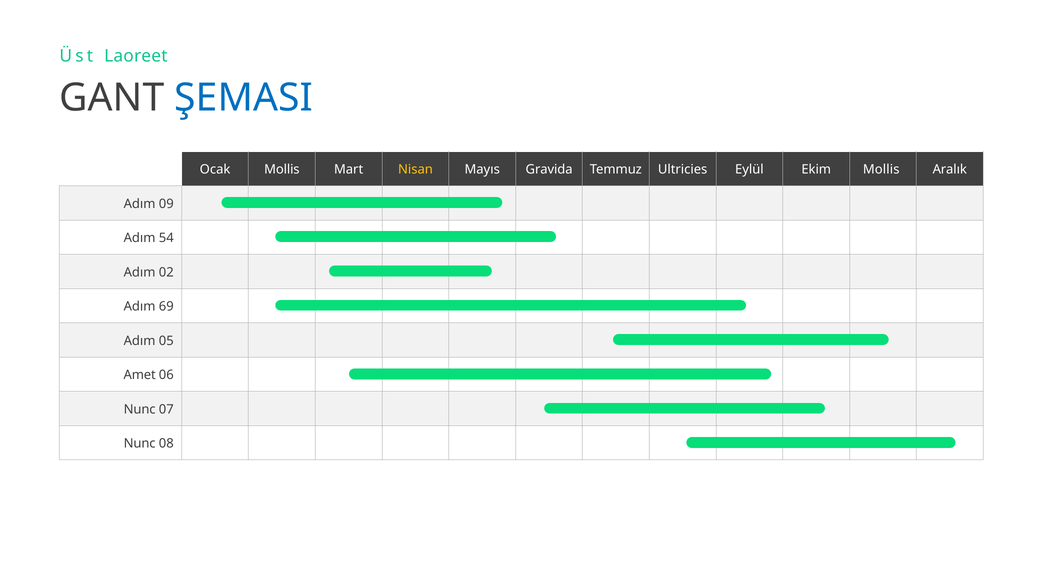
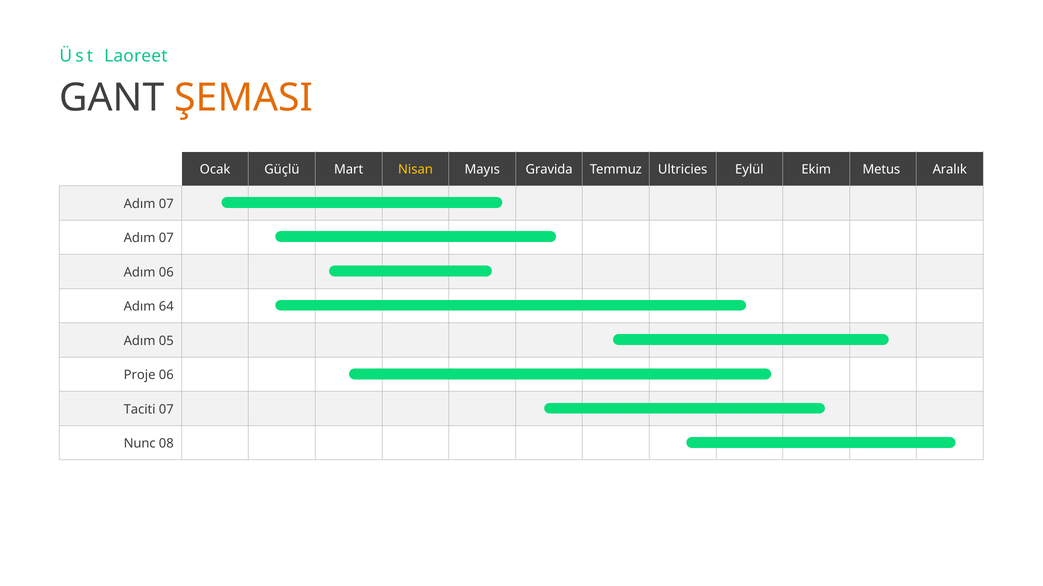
ŞEMASI colour: blue -> orange (244, 98)
Ocak Mollis: Mollis -> Güçlü (282, 170)
Ekim Mollis: Mollis -> Metus (881, 170)
09: 09 -> 07 (166, 204)
54: 54 -> 07 (166, 238)
Adım 02: 02 -> 06 (166, 273)
69: 69 -> 64 (166, 307)
Amet: Amet -> Proje (140, 375)
Nunc: Nunc -> Taciti (140, 410)
